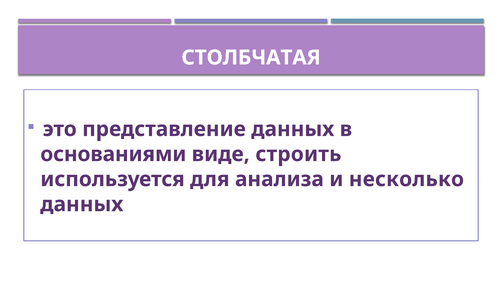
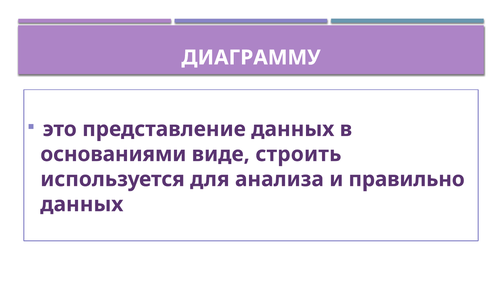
СТОЛБЧАТАЯ: СТОЛБЧАТАЯ -> ДИАГРАММУ (251, 58)
несколько: несколько -> правильно (407, 180)
